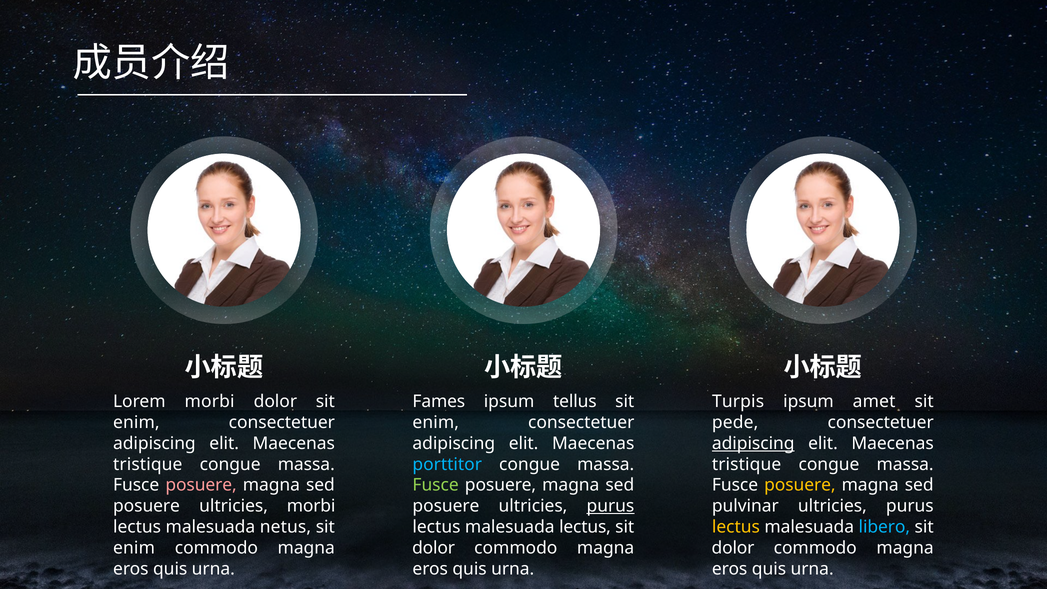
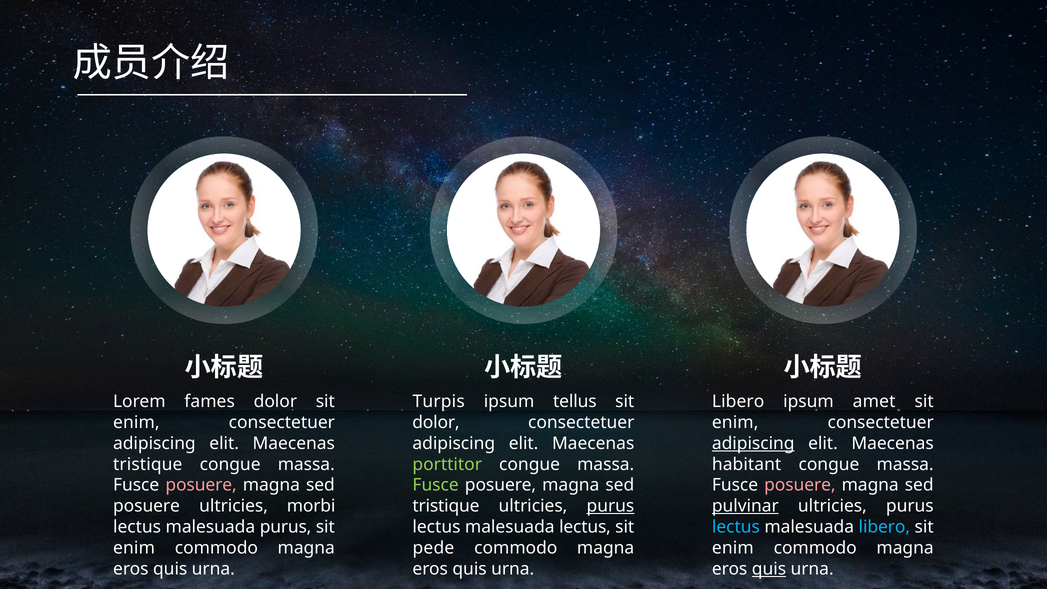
Lorem morbi: morbi -> fames (210, 401)
Fames: Fames -> Turpis (439, 401)
Turpis: Turpis -> Libero (738, 401)
enim: enim -> dolor (436, 422)
pede: pede -> enim (735, 422)
porttitor colour: light blue -> light green (447, 464)
tristique: tristique -> habitant (747, 464)
posuere colour: yellow -> pink (800, 485)
posuere: posuere -> tristique (446, 506)
pulvinar underline: none -> present (745, 506)
malesuada netus: netus -> purus (286, 527)
lectus colour: yellow -> light blue (736, 527)
dolor: dolor -> pede (433, 548)
dolor: dolor -> enim (733, 548)
quis underline: none -> present (769, 569)
